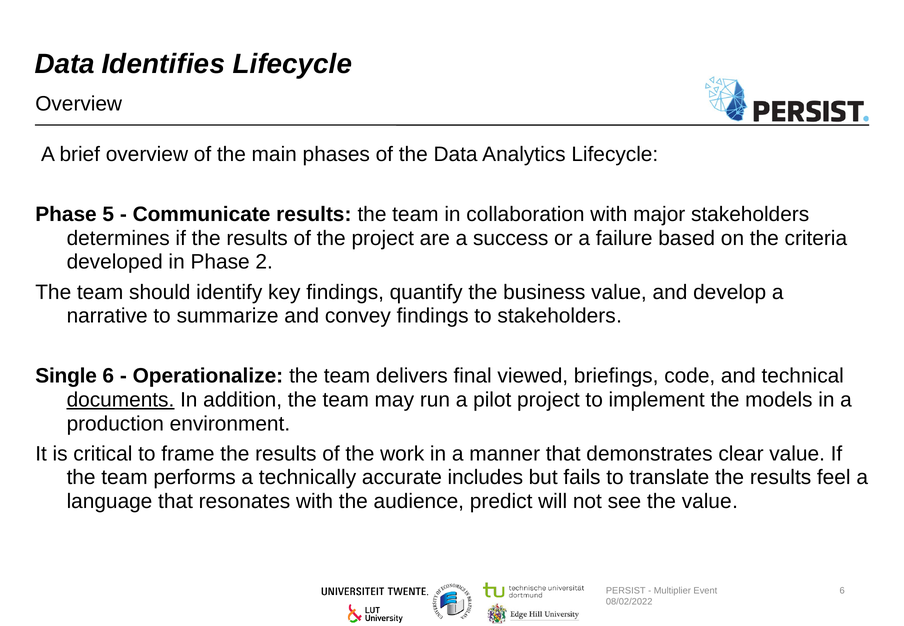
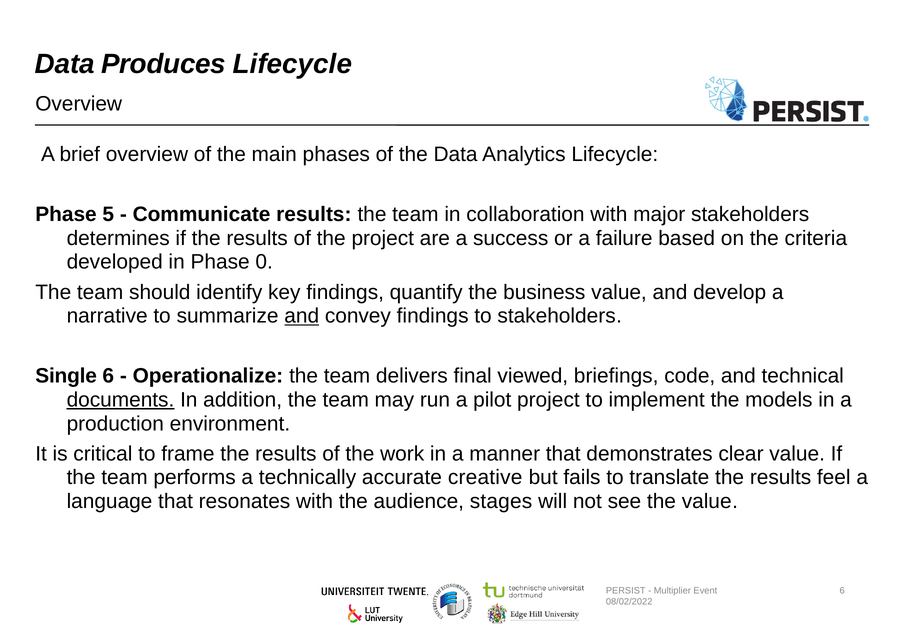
Identifies: Identifies -> Produces (164, 64)
2: 2 -> 0 (264, 262)
and underline: none -> present (302, 316)
includes: includes -> creative (485, 477)
predict: predict -> stages (501, 501)
